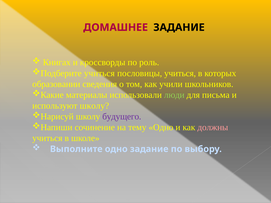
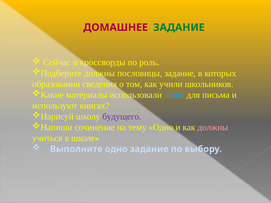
ЗАДАНИЕ colour: black -> green (179, 27)
Книгах: Книгах -> Сейчас (57, 62)
учиться: учиться -> должны (99, 73)
пословицы учиться: учиться -> задание (180, 73)
люди colour: light green -> light blue (174, 95)
используют школу: школу -> книгах (95, 106)
